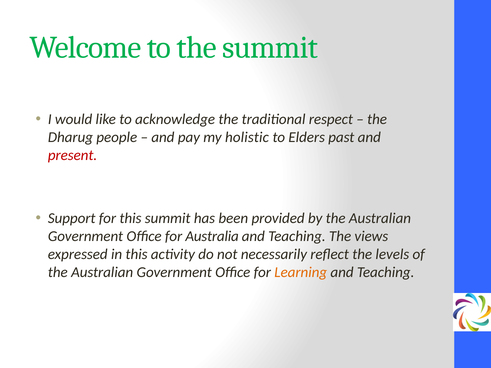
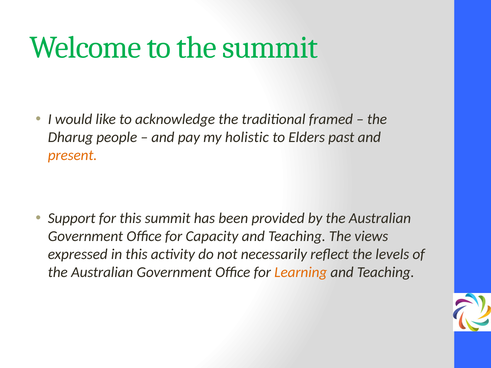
respect: respect -> framed (331, 119)
present colour: red -> orange (73, 155)
Australia: Australia -> Capacity (212, 236)
